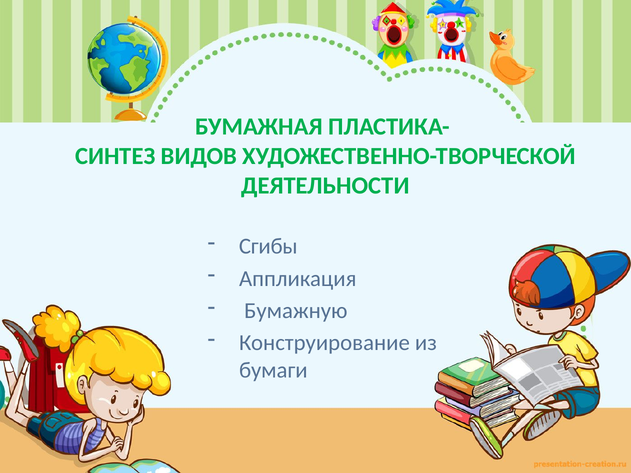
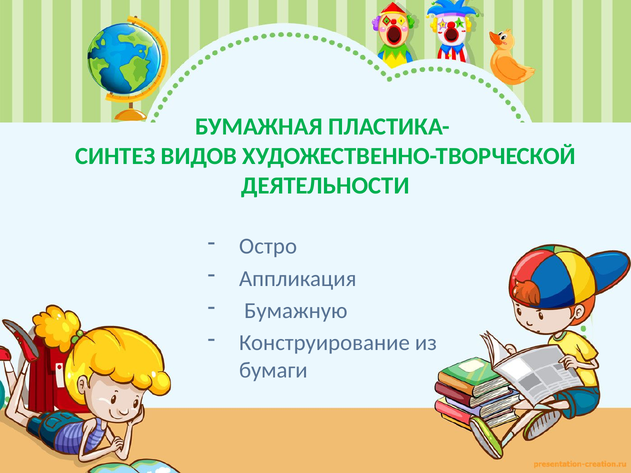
Сгибы: Сгибы -> Остро (268, 246)
